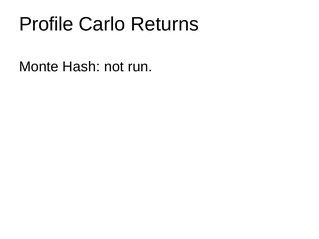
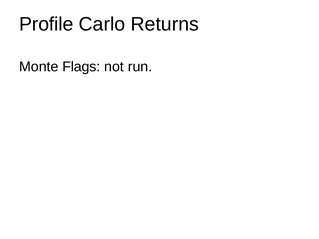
Hash: Hash -> Flags (81, 67)
